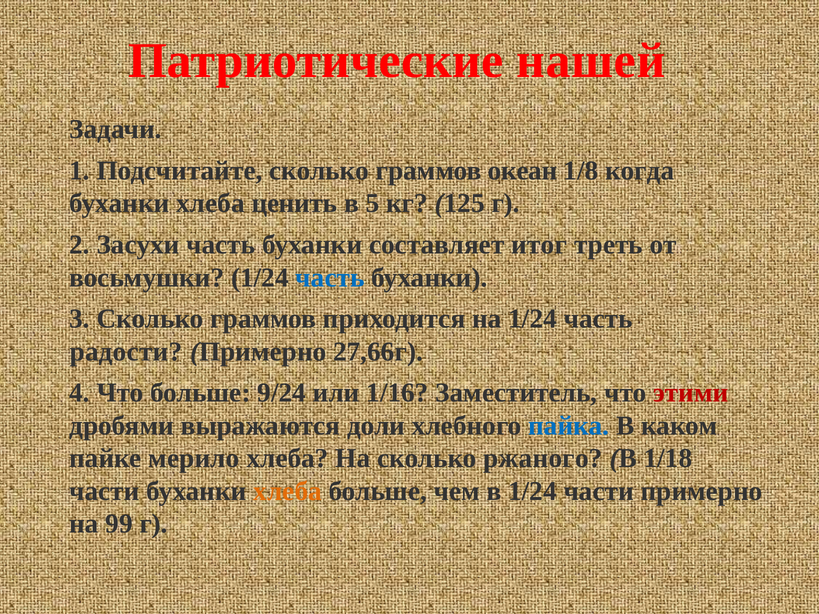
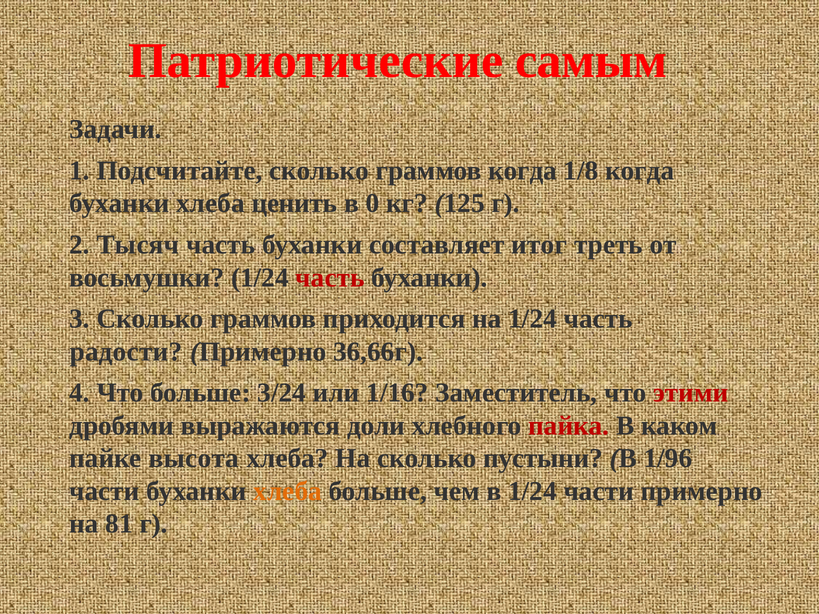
нашей: нашей -> самым (591, 61)
граммов океан: океан -> когда (523, 171)
5: 5 -> 0 (372, 204)
Засухи: Засухи -> Тысяч (138, 245)
часть colour: blue -> red (330, 278)
27,66г: 27,66г -> 36,66г (378, 352)
9/24: 9/24 -> 3/24 (282, 393)
пайка colour: blue -> red (569, 426)
мерило: мерило -> высота (194, 458)
ржаного: ржаного -> пустыни (543, 458)
1/18: 1/18 -> 1/96 (668, 458)
99: 99 -> 81 (119, 524)
